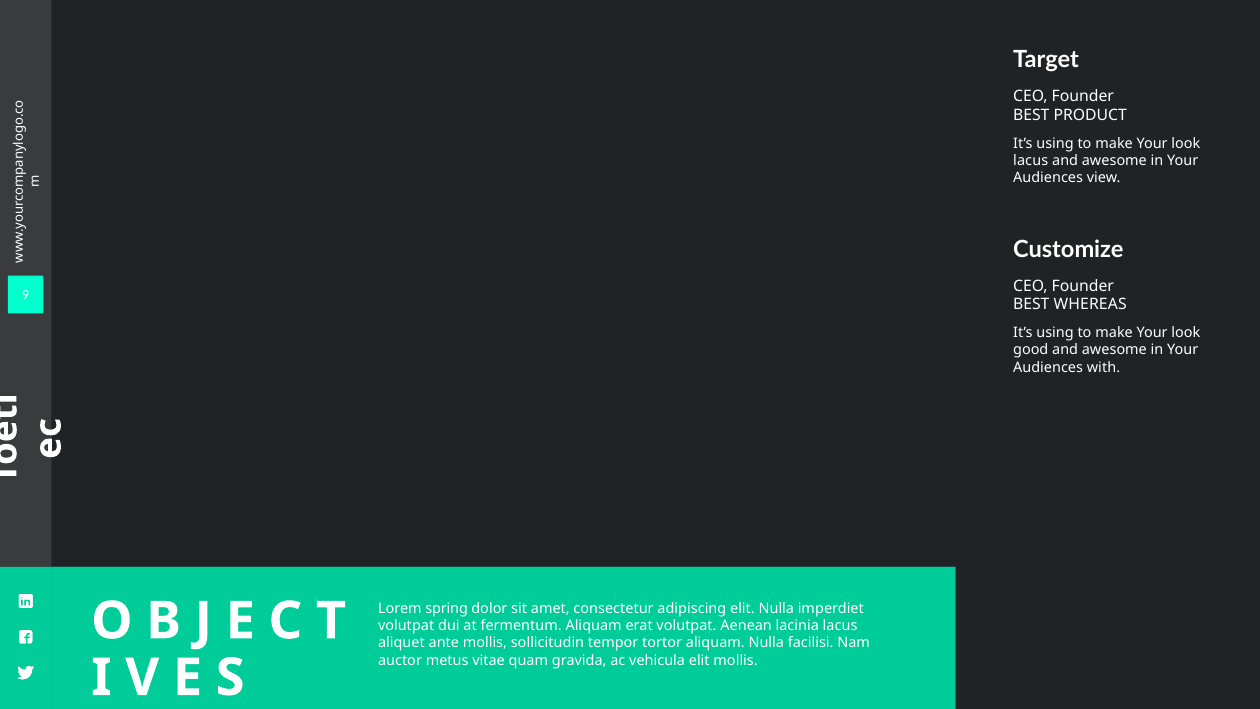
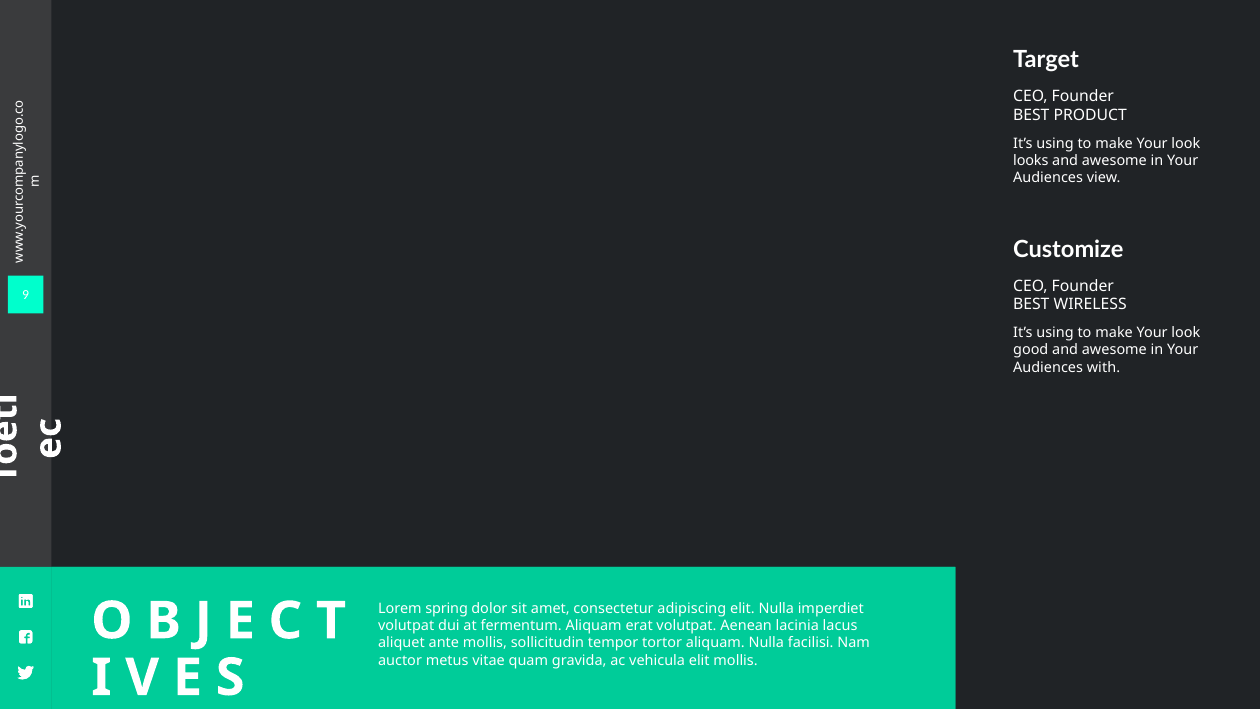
lacus: lacus -> looks (1031, 161)
WHEREAS: WHEREAS -> WIRELESS (1090, 305)
